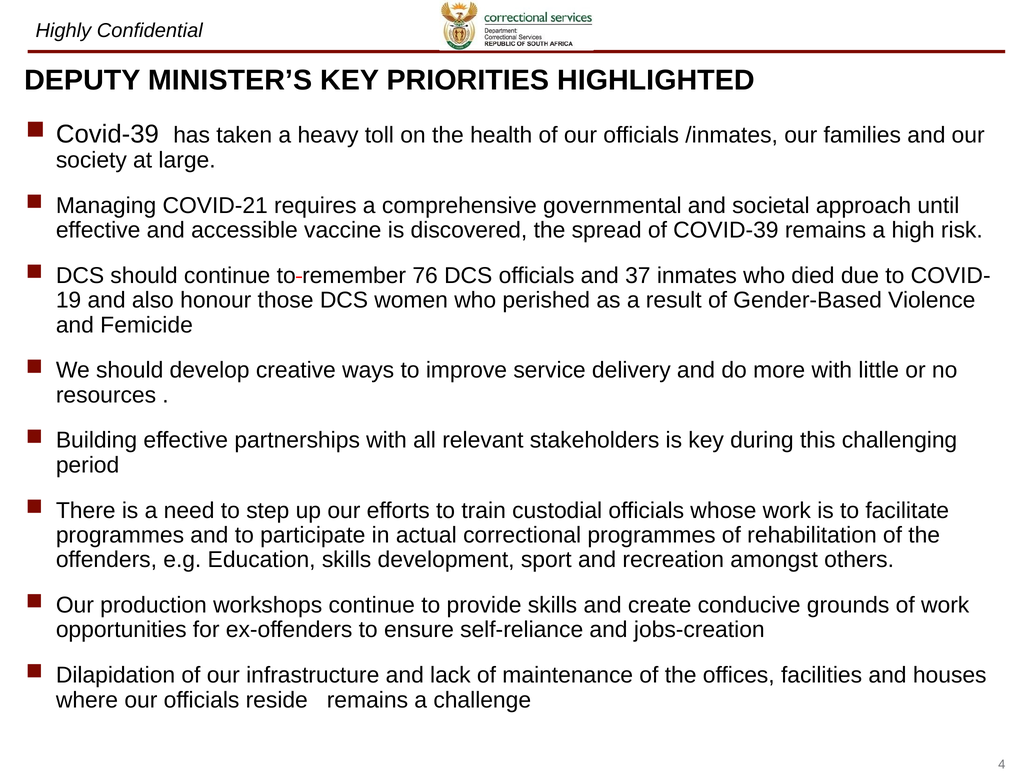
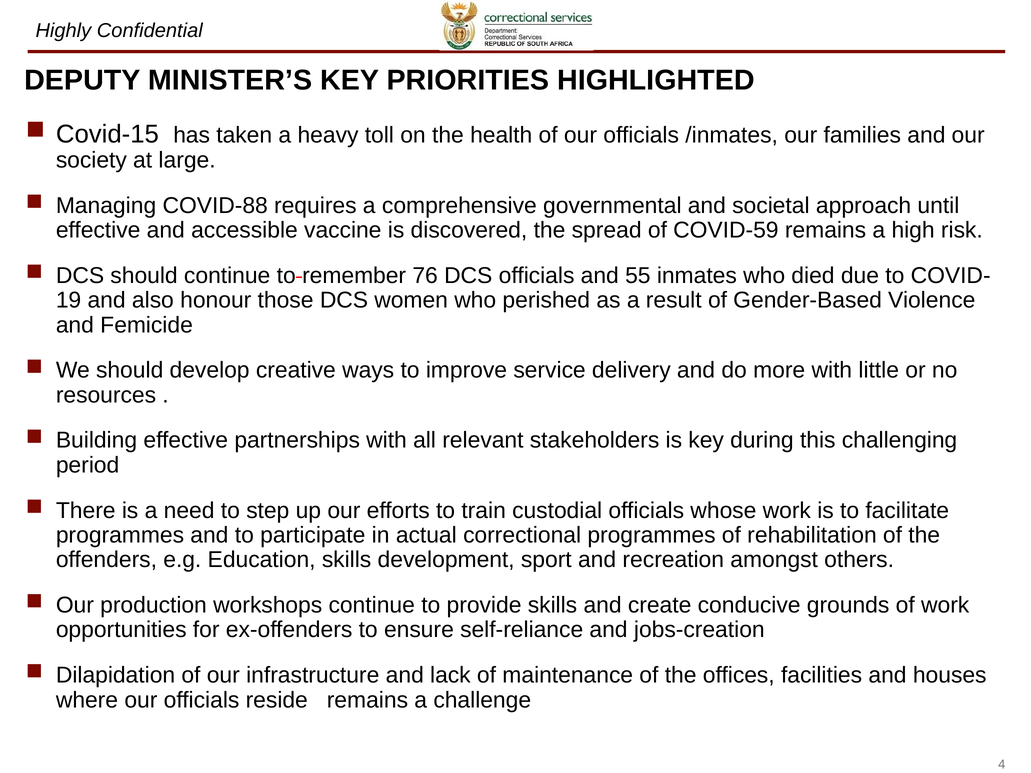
Covid-39: Covid-39 -> Covid-15 (107, 134)
COVID-21: COVID-21 -> COVID-88 (215, 206)
of COVID-39: COVID-39 -> COVID-59 (726, 230)
37: 37 -> 55 (638, 276)
